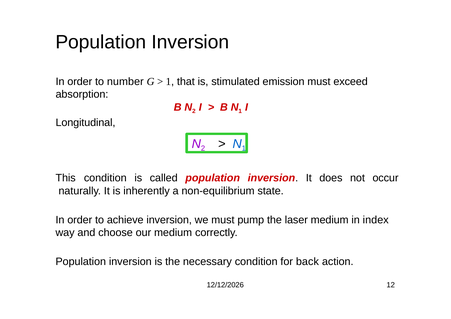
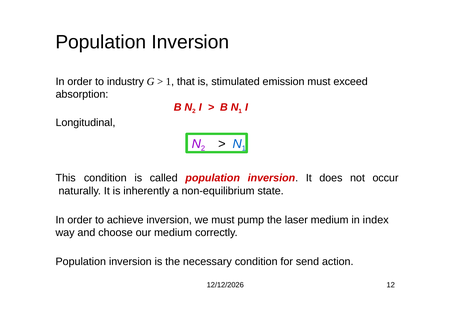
number: number -> industry (125, 82)
back: back -> send (307, 262)
